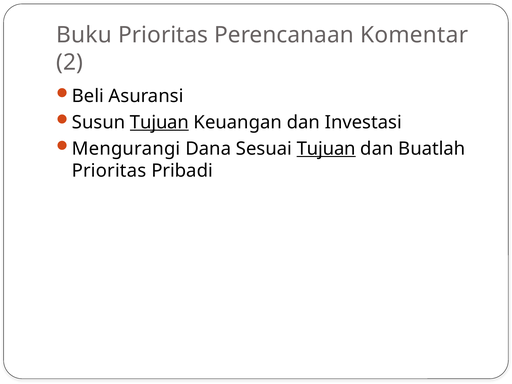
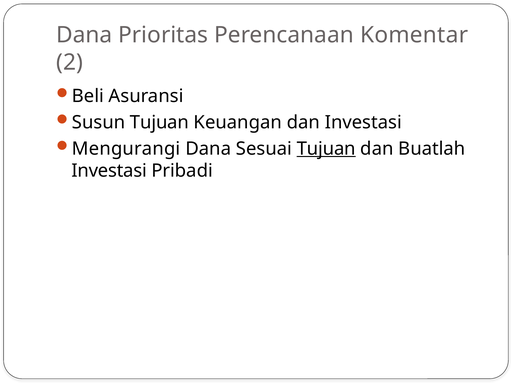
Buku: Buku -> Dana (84, 35)
Tujuan underline: present -> none (159, 122)
Prioritas: Prioritas -> Investasi (109, 171)
